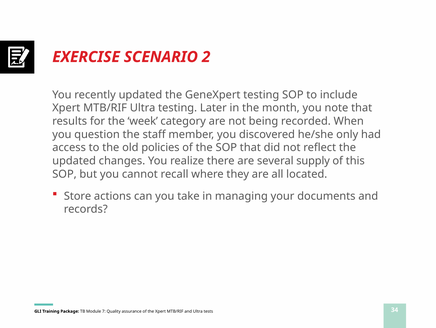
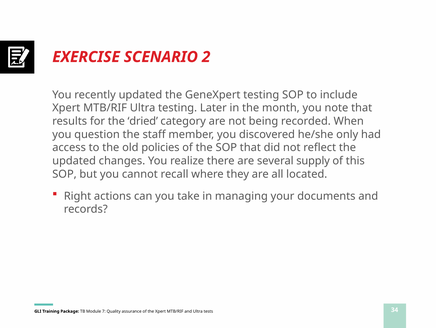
week: week -> dried (143, 121)
Store: Store -> Right (78, 196)
